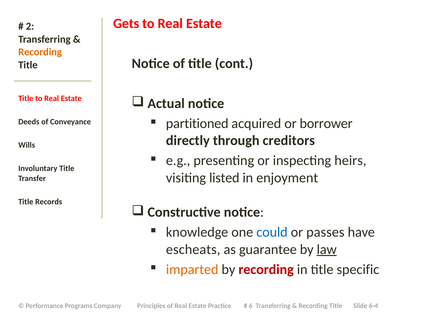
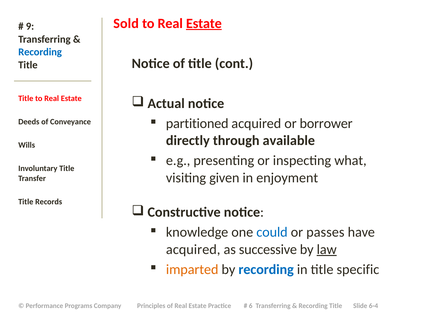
Gets: Gets -> Sold (126, 23)
Estate underline: none -> present (204, 23)
2: 2 -> 9 (30, 26)
Recording colour: orange -> blue (40, 52)
creditors: creditors -> available (289, 140)
heirs: heirs -> what (350, 160)
listed: listed -> given (224, 178)
escheats: escheats -> acquired (193, 249)
guarantee: guarantee -> successive (268, 249)
recording colour: red -> blue (266, 269)
